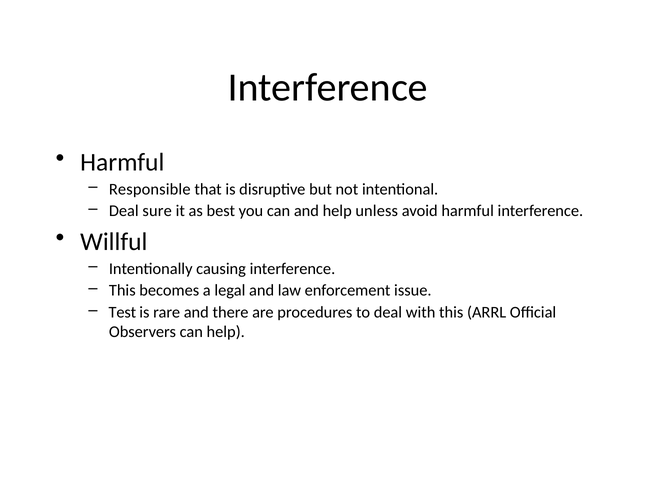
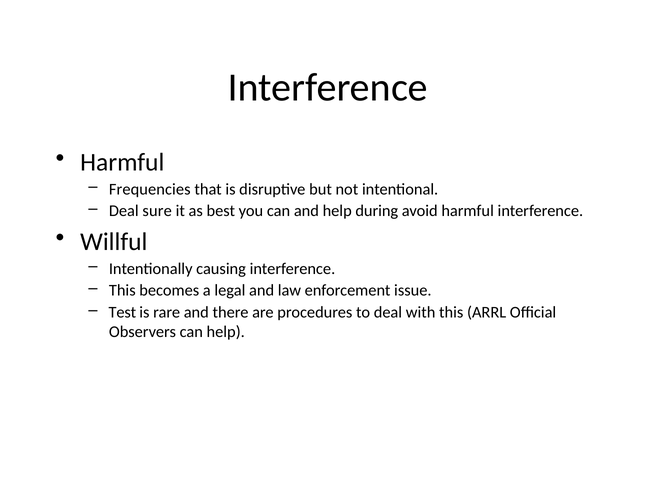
Responsible: Responsible -> Frequencies (150, 189)
unless: unless -> during (377, 211)
